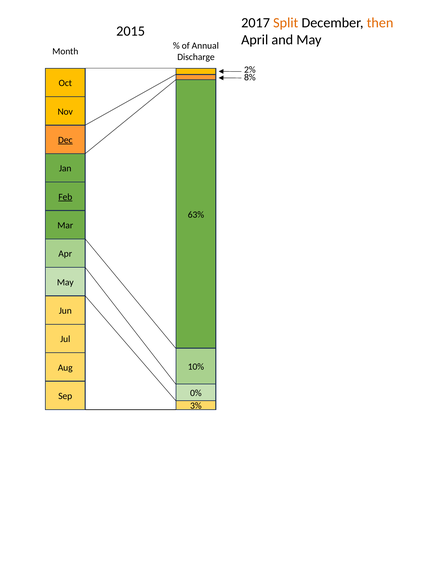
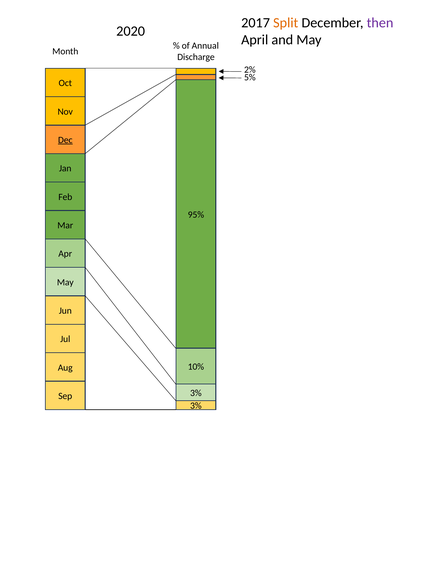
then colour: orange -> purple (380, 23)
2015: 2015 -> 2020 (131, 31)
8%: 8% -> 5% (250, 77)
Feb underline: present -> none (65, 197)
63%: 63% -> 95% (196, 214)
0%: 0% -> 3% (196, 392)
